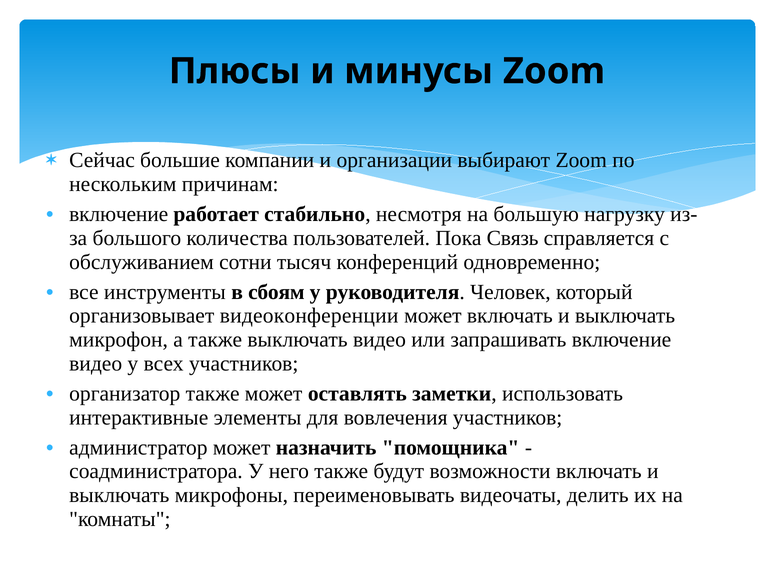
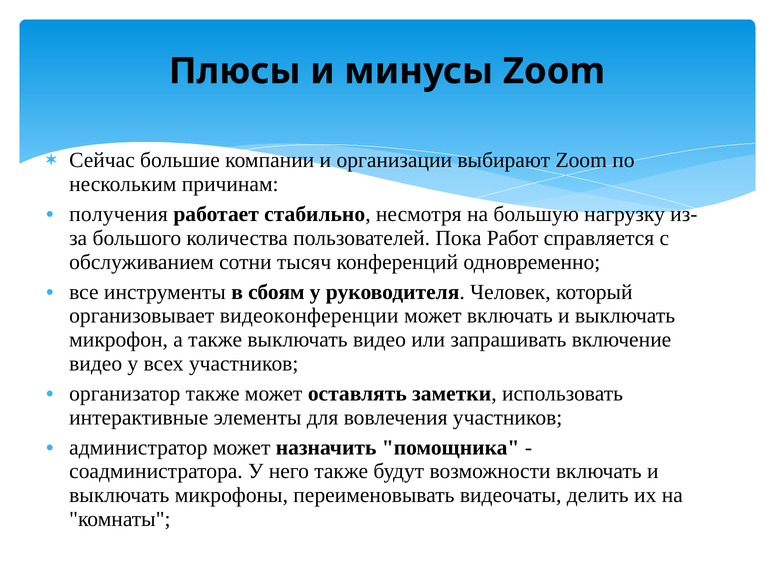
включение: включение -> получения (119, 214)
Связь: Связь -> Работ (513, 238)
